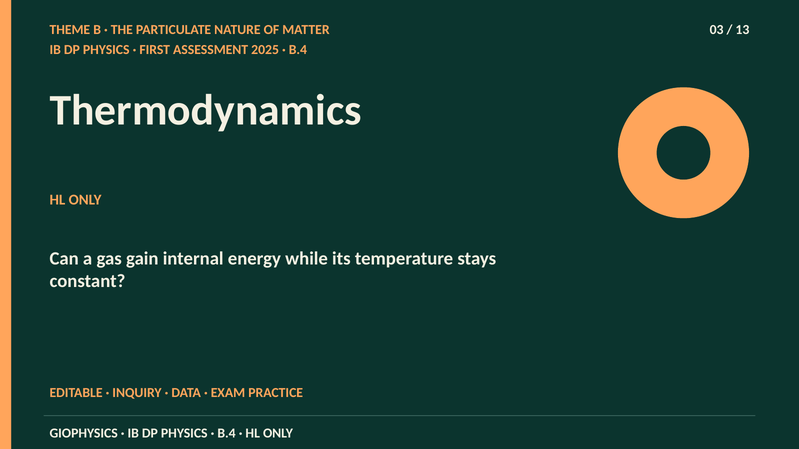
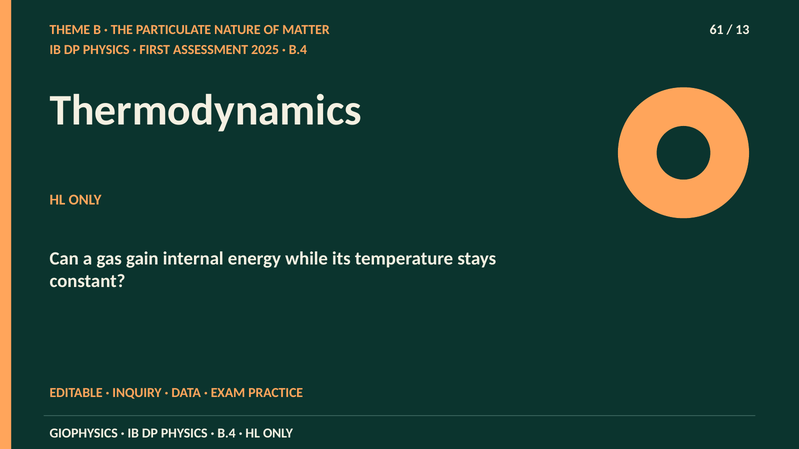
03: 03 -> 61 (717, 30)
